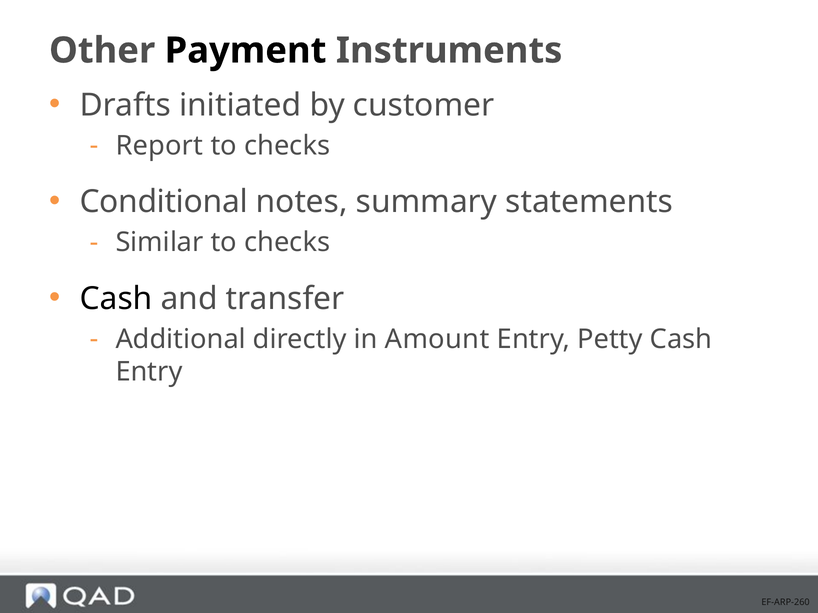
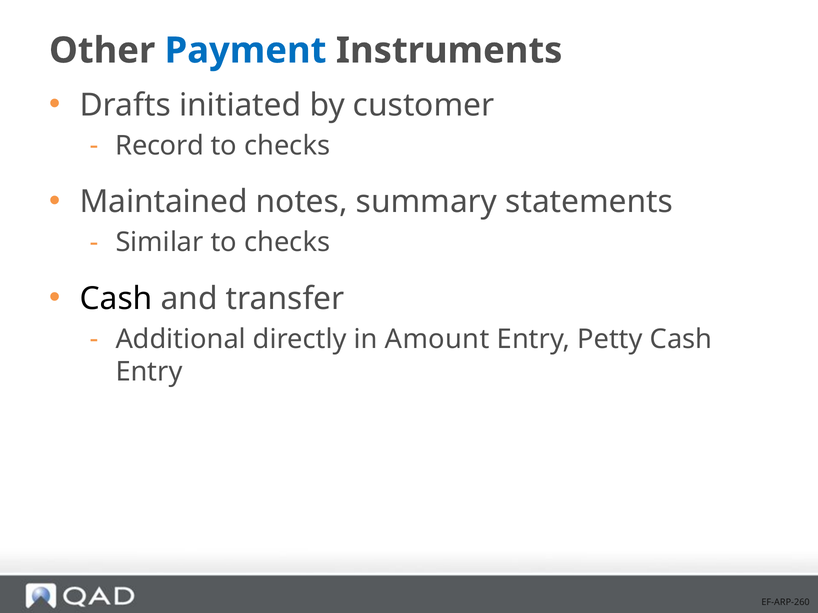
Payment colour: black -> blue (246, 51)
Report: Report -> Record (160, 146)
Conditional: Conditional -> Maintained (164, 202)
